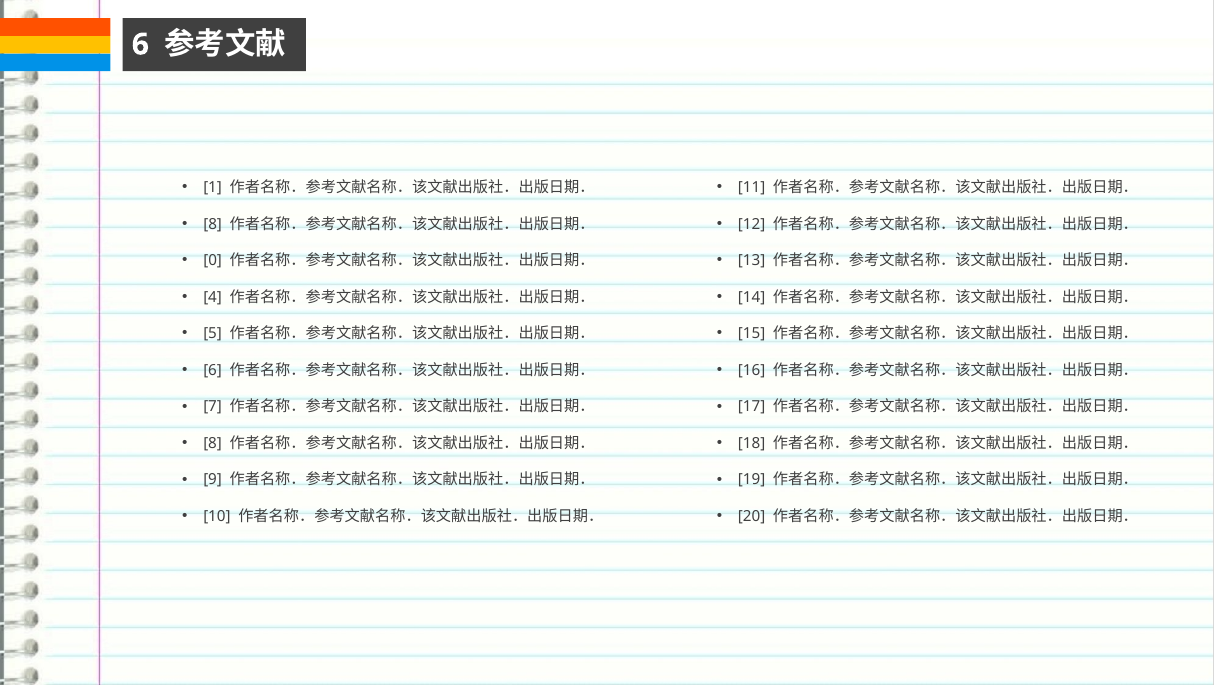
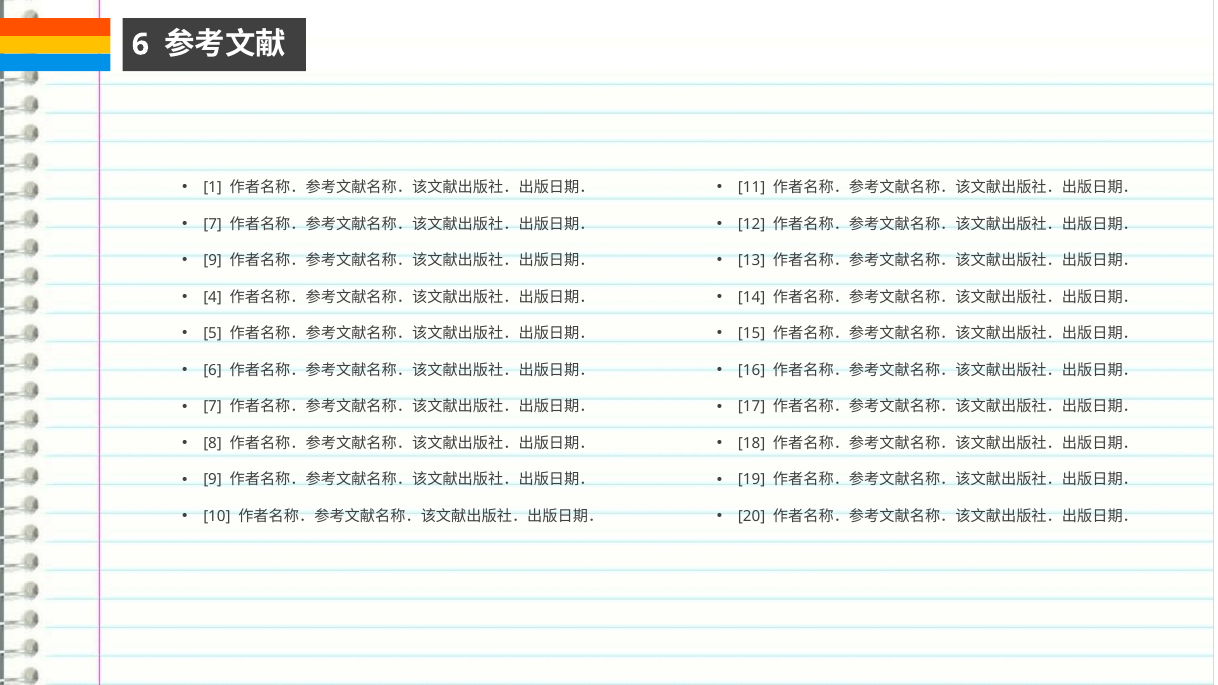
8: 8 -> 7 (213, 224)
0: 0 -> 9 (213, 261)
